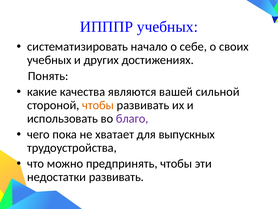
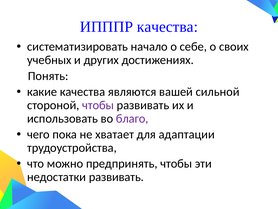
ИПППР учебных: учебных -> качества (167, 27)
чтобы colour: orange -> purple (98, 105)
выпускных: выпускных -> адаптации (187, 134)
